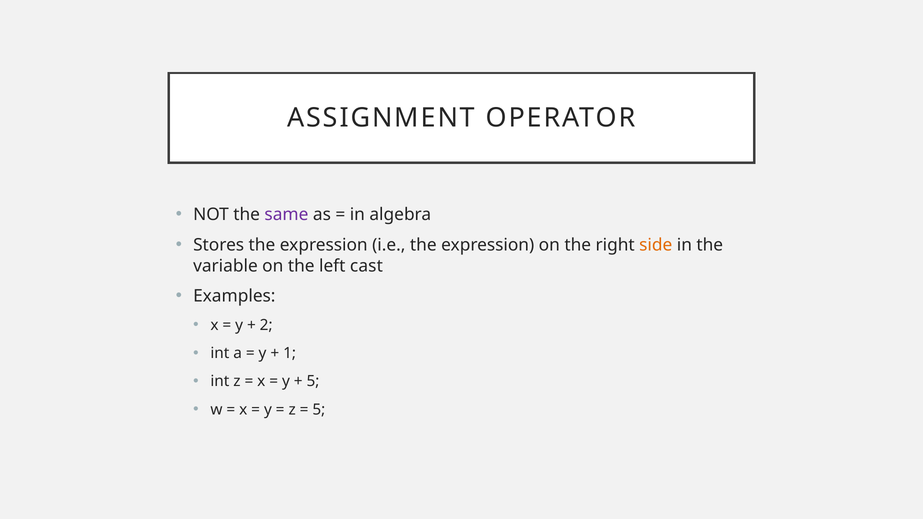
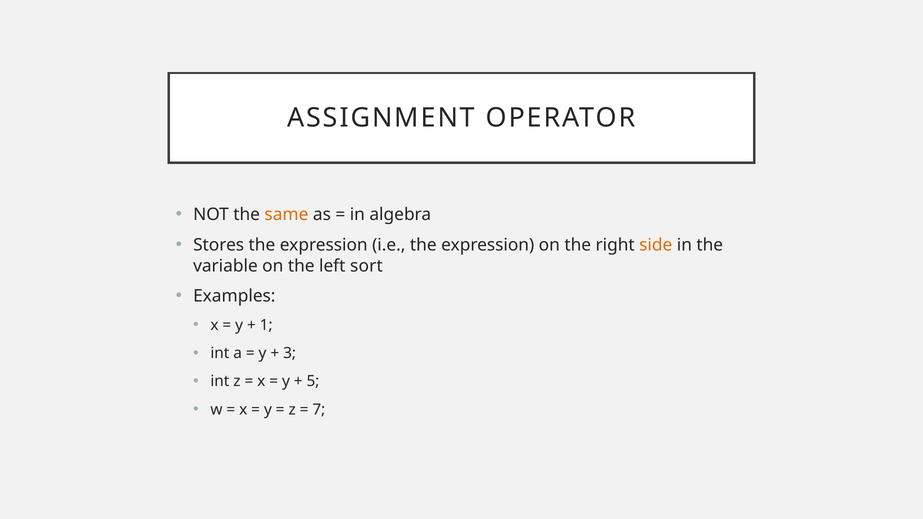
same colour: purple -> orange (286, 215)
cast: cast -> sort (366, 266)
2: 2 -> 1 (266, 325)
1: 1 -> 3 (290, 353)
5: 5 -> 7 (319, 410)
